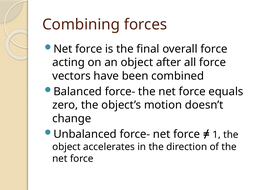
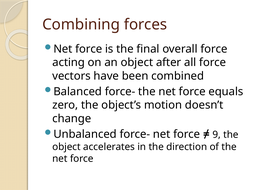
1: 1 -> 9 (217, 135)
